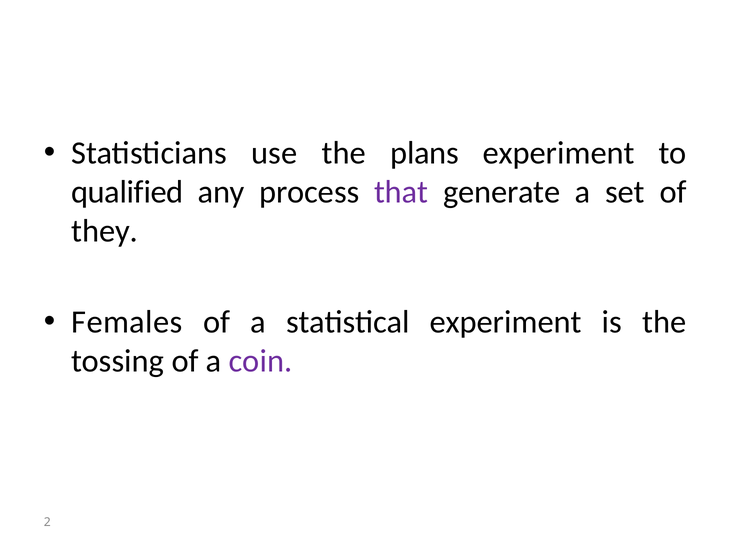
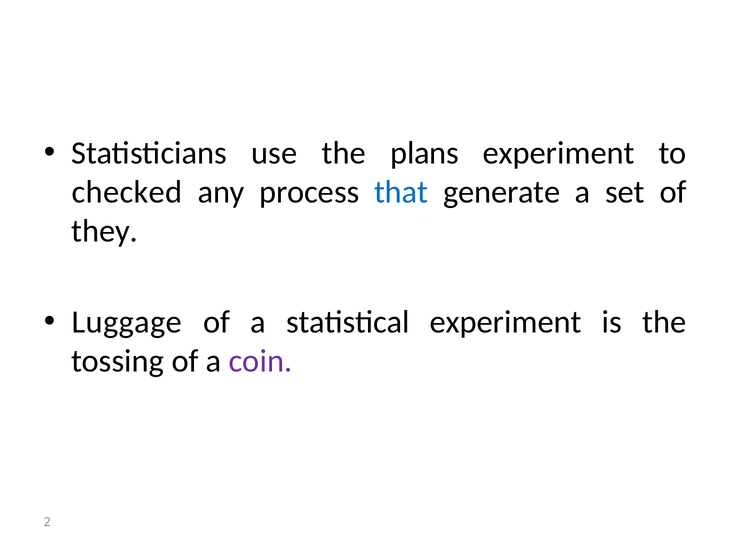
qualified: qualified -> checked (127, 192)
that colour: purple -> blue (401, 192)
Females: Females -> Luggage (127, 322)
